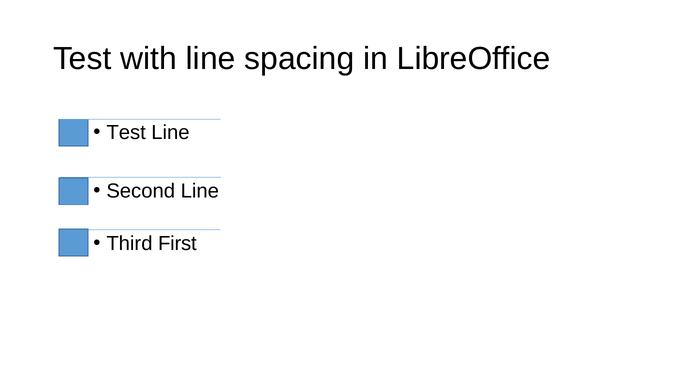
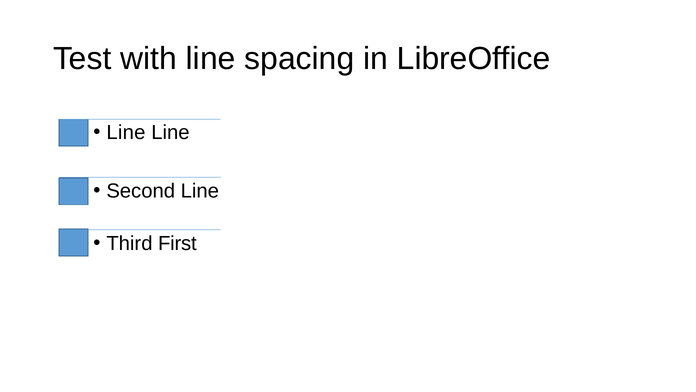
Test: Test -> Line (126, 133)
